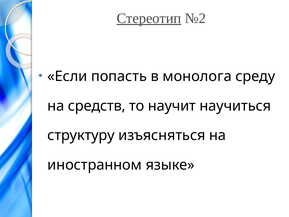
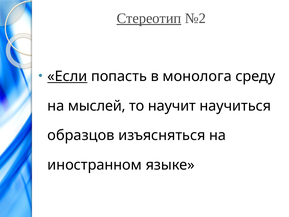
Если underline: none -> present (67, 76)
средств: средств -> мыслей (97, 106)
структуру: структуру -> образцов (81, 135)
